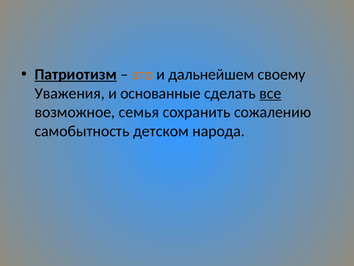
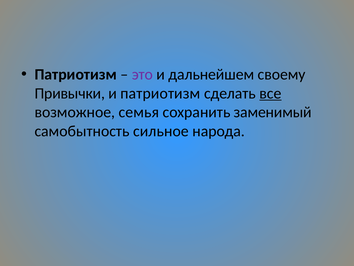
Патриотизм underline: present -> none (76, 74)
это colour: orange -> purple (142, 74)
Уважения: Уважения -> Привычки (70, 93)
и основанные: основанные -> патриотизм (160, 93)
сожалению: сожалению -> заменимый (273, 112)
детском: детском -> сильное (161, 131)
